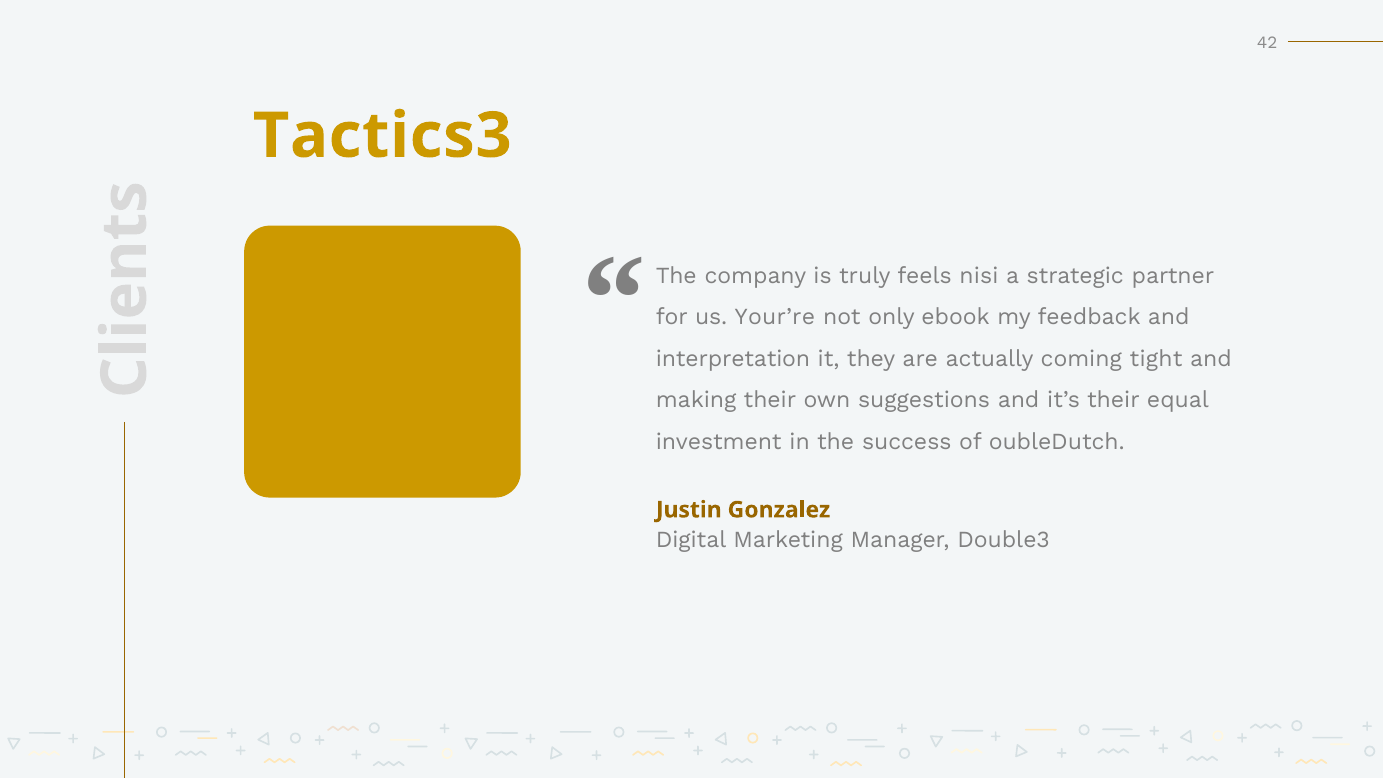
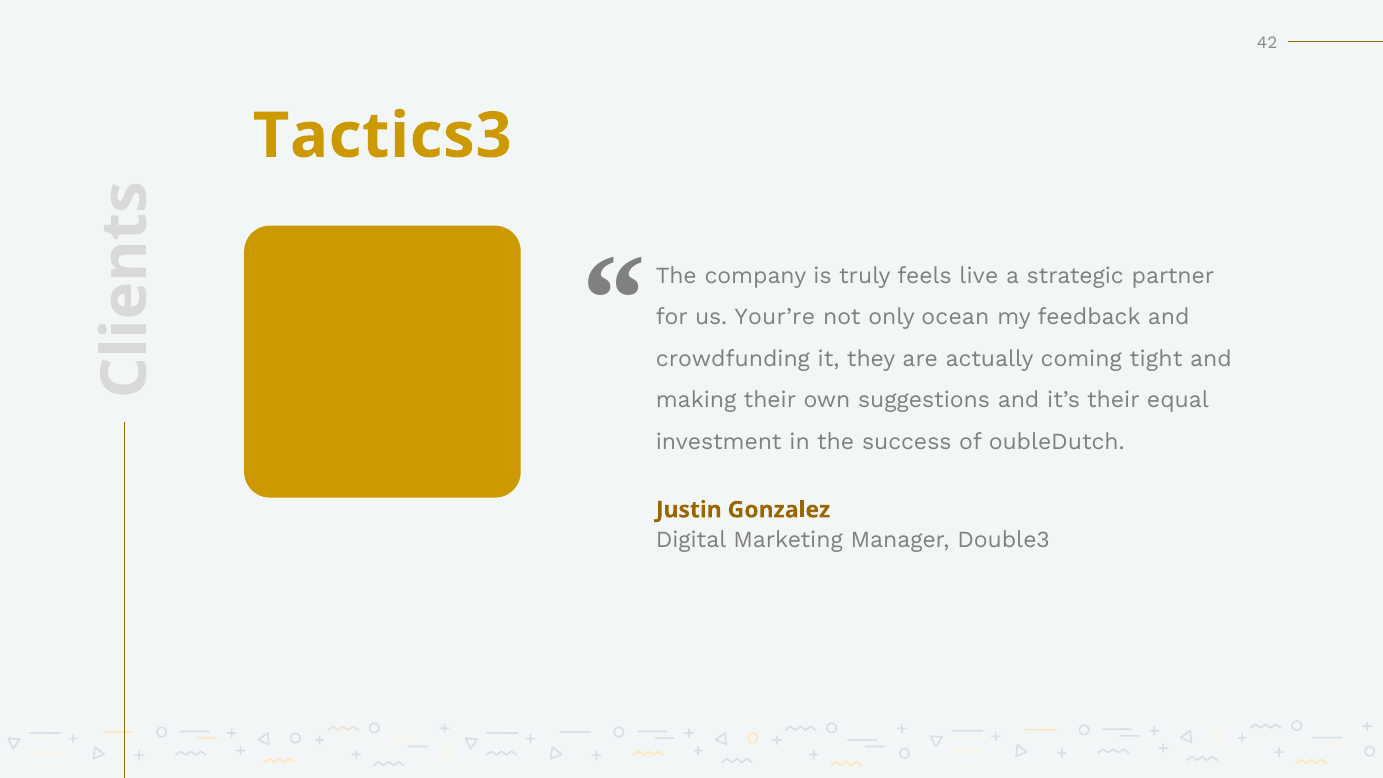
nisi: nisi -> live (979, 276)
ebook: ebook -> ocean (955, 317)
interpretation: interpretation -> crowdfunding (733, 358)
